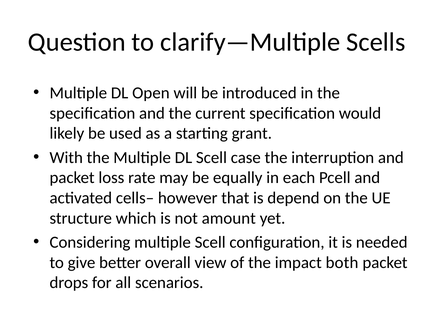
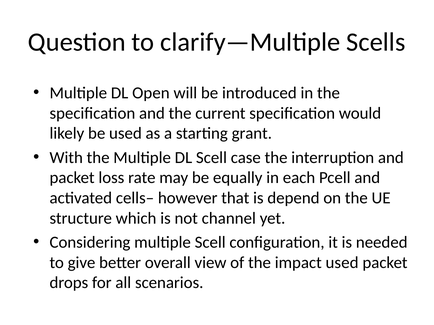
amount: amount -> channel (229, 219)
impact both: both -> used (342, 263)
